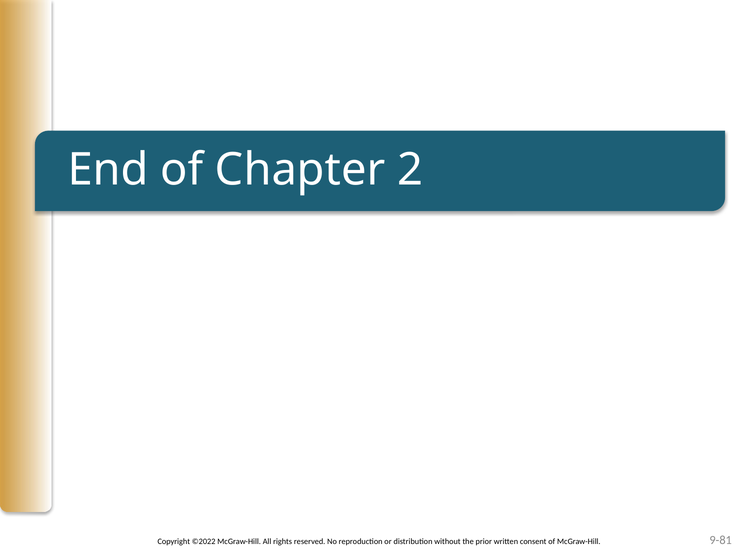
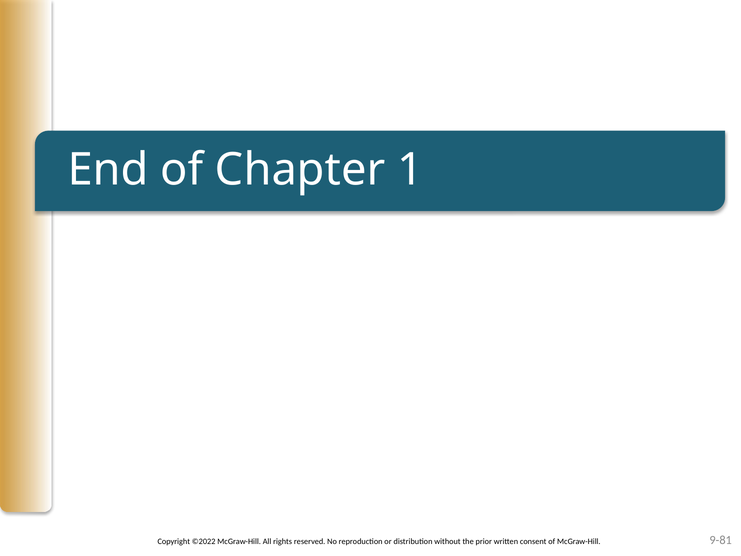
2: 2 -> 1 (410, 170)
